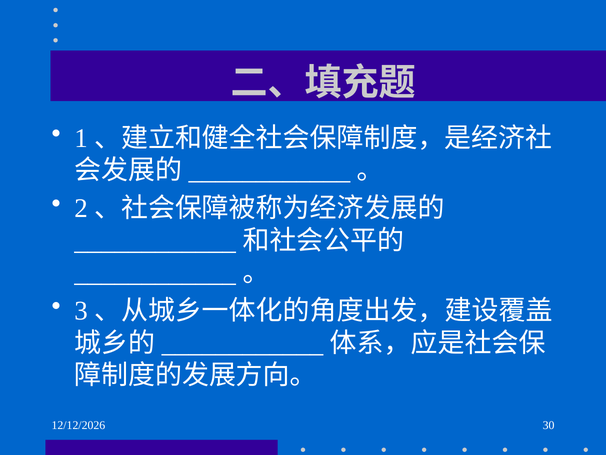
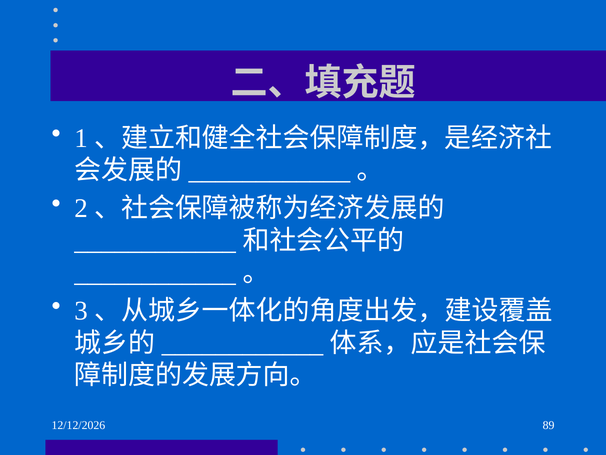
30: 30 -> 89 (549, 425)
